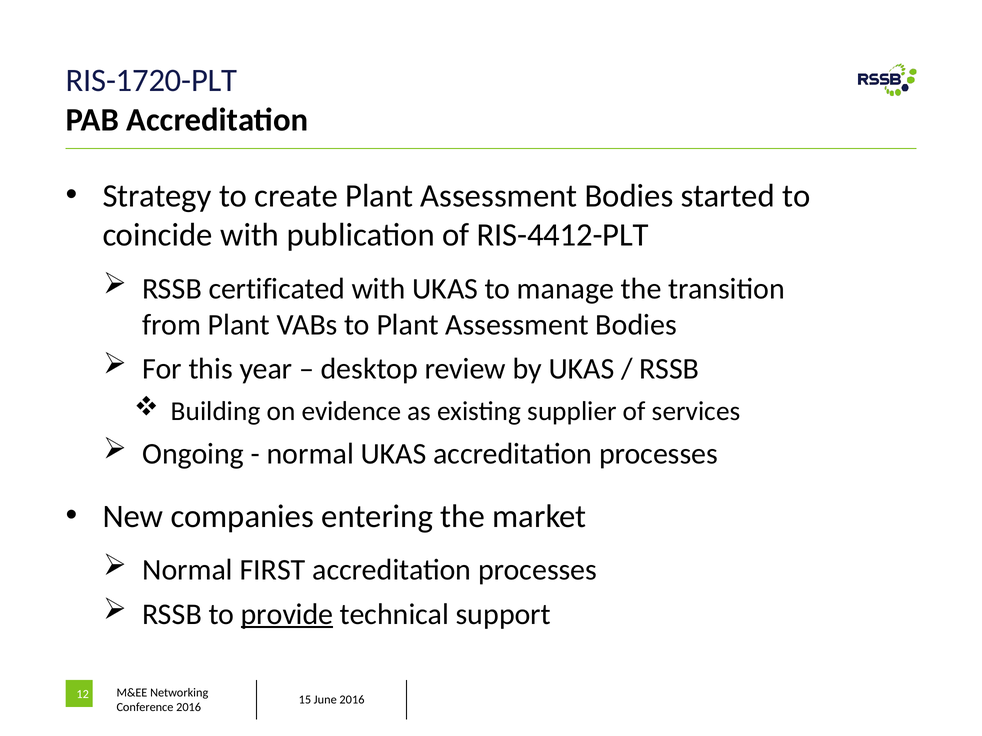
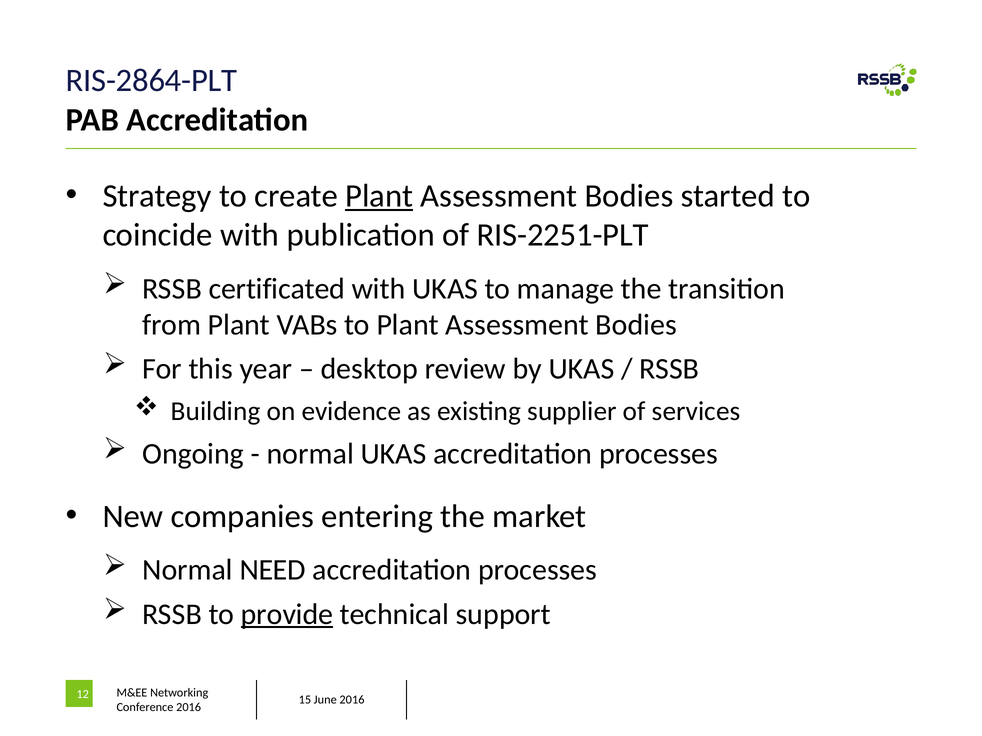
RIS-1720-PLT: RIS-1720-PLT -> RIS-2864-PLT (152, 81)
Plant underline: none -> present (379, 196)
RIS-4412-PLT: RIS-4412-PLT -> RIS-2251-PLT (563, 235)
FIRST: FIRST -> NEED (273, 570)
